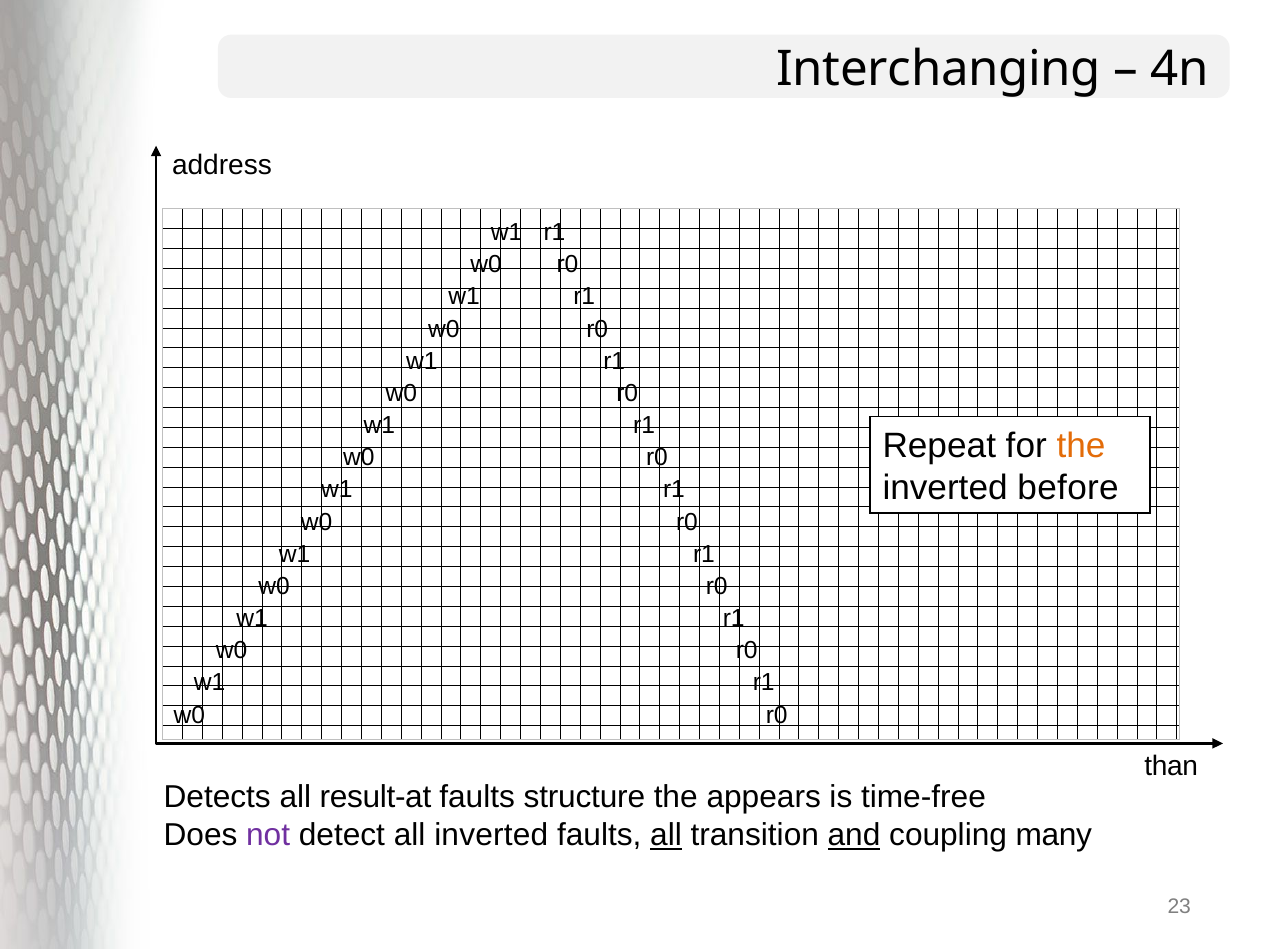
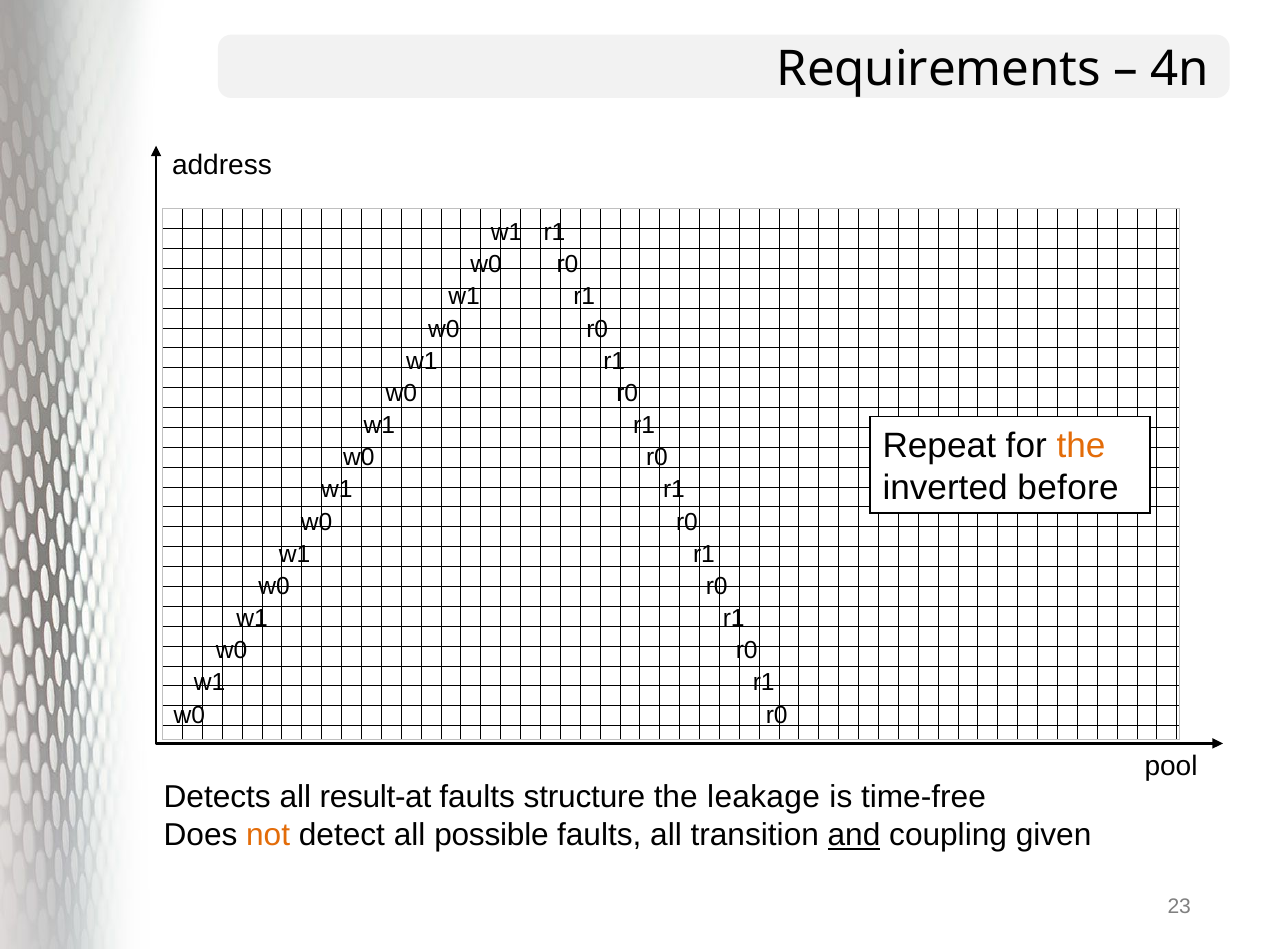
Interchanging: Interchanging -> Requirements (939, 70)
than: than -> pool (1171, 766)
appears: appears -> leakage (764, 798)
not colour: purple -> orange (268, 836)
all inverted: inverted -> possible (491, 836)
all underline: present -> none (666, 836)
many: many -> given (1054, 836)
